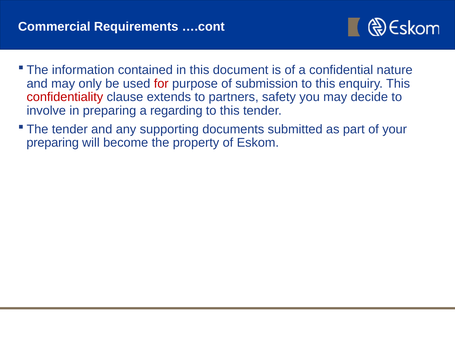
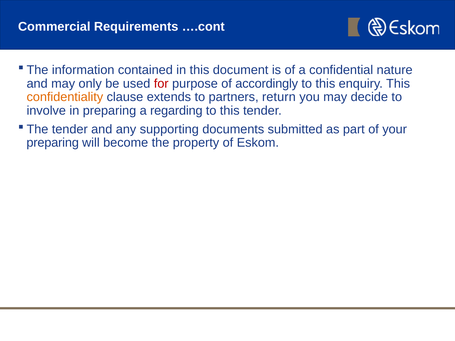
submission: submission -> accordingly (267, 84)
confidentiality colour: red -> orange (65, 97)
safety: safety -> return (279, 97)
